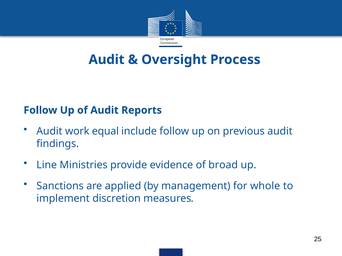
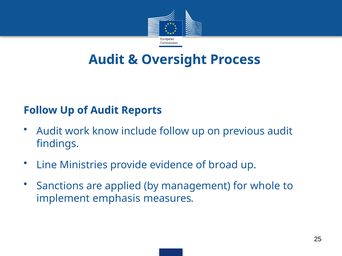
equal: equal -> know (105, 132)
discretion: discretion -> emphasis (116, 199)
